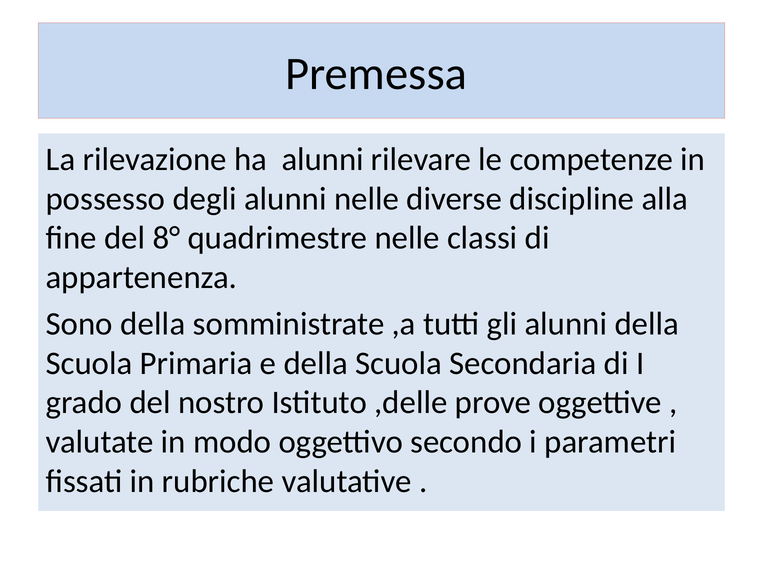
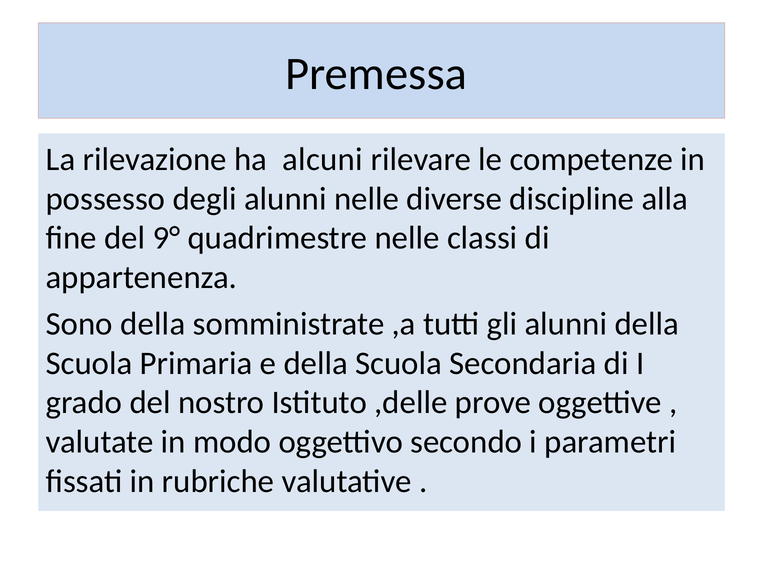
ha alunni: alunni -> alcuni (323, 159)
8°: 8° -> 9° (166, 238)
